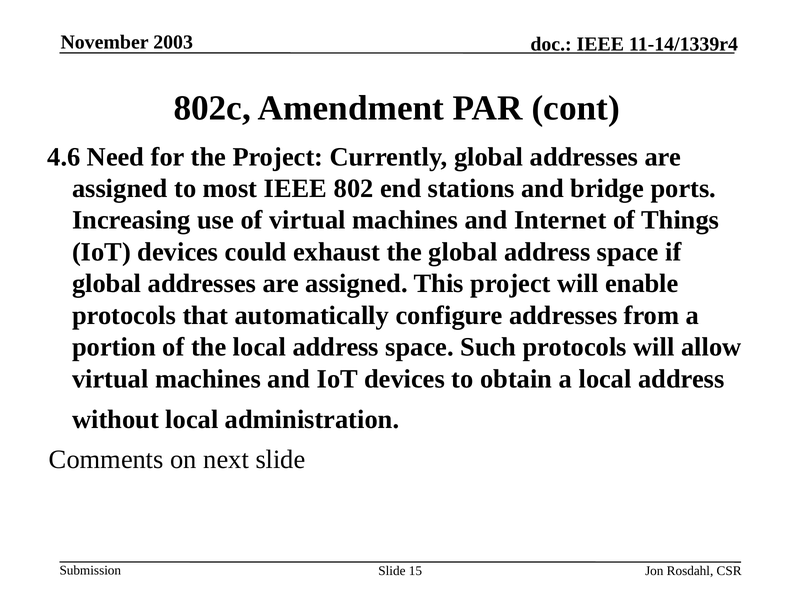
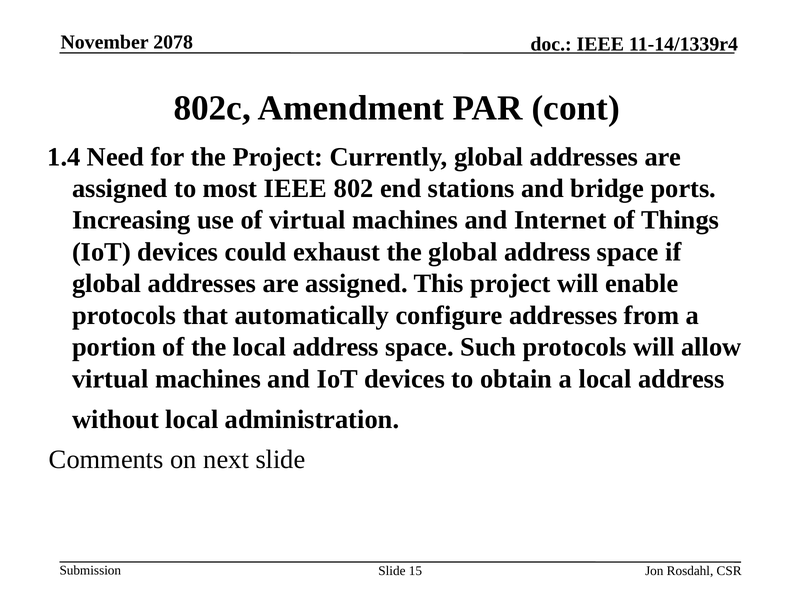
2003: 2003 -> 2078 (173, 42)
4.6: 4.6 -> 1.4 (64, 157)
